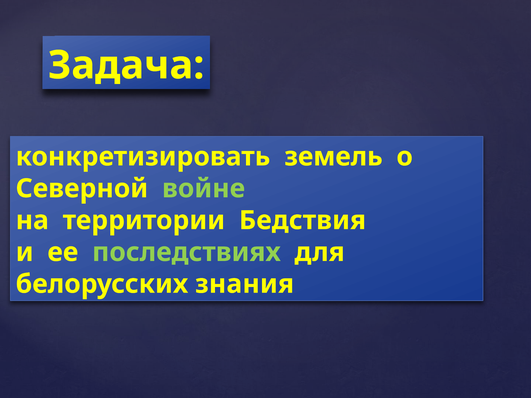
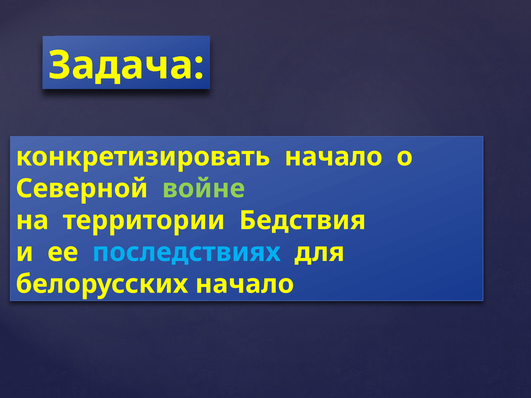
конкретизировать земель: земель -> начало (334, 157)
последствиях colour: light green -> light blue (186, 252)
белорусских знания: знания -> начало (245, 284)
